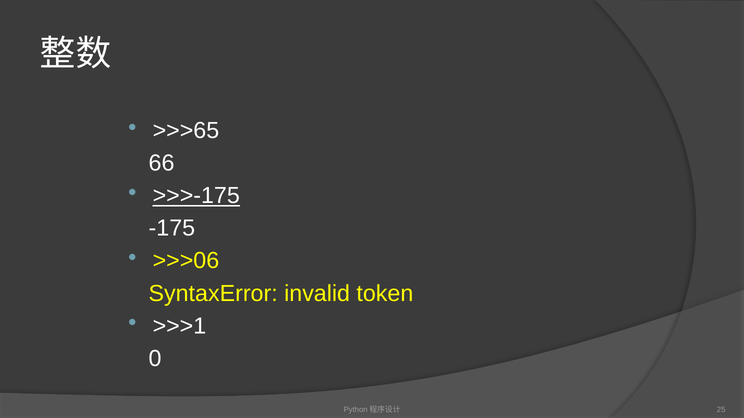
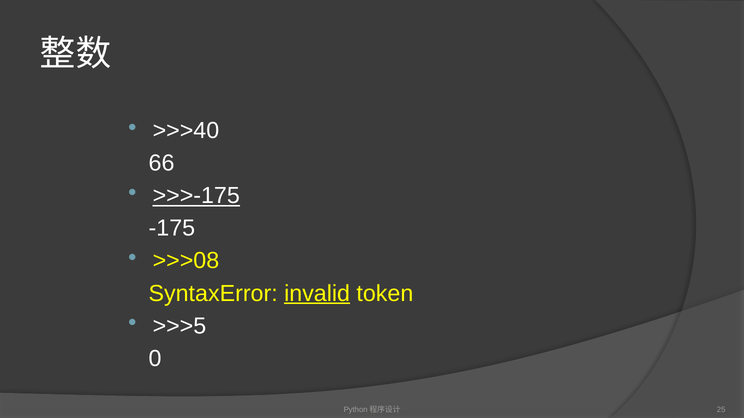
>>>65: >>>65 -> >>>40 (186, 131)
>>>06: >>>06 -> >>>08 (186, 261)
invalid underline: none -> present (317, 294)
>>>1: >>>1 -> >>>5 (179, 326)
